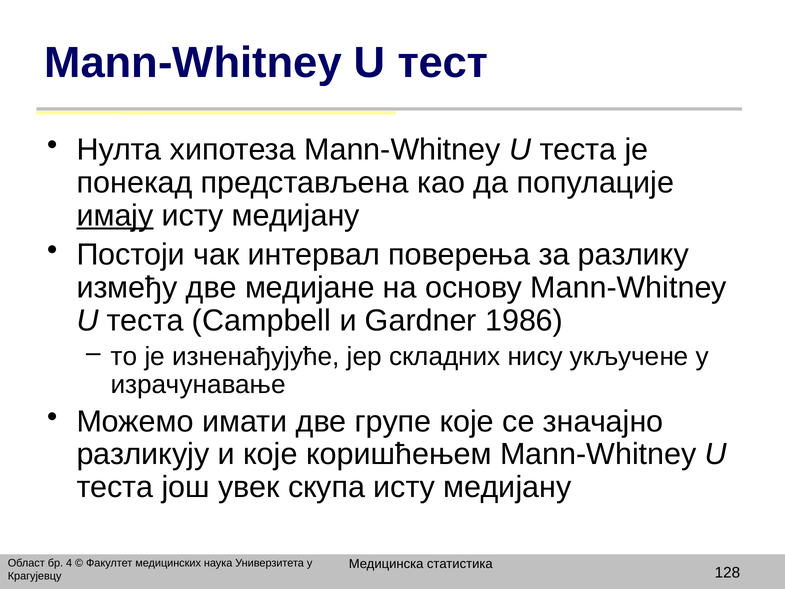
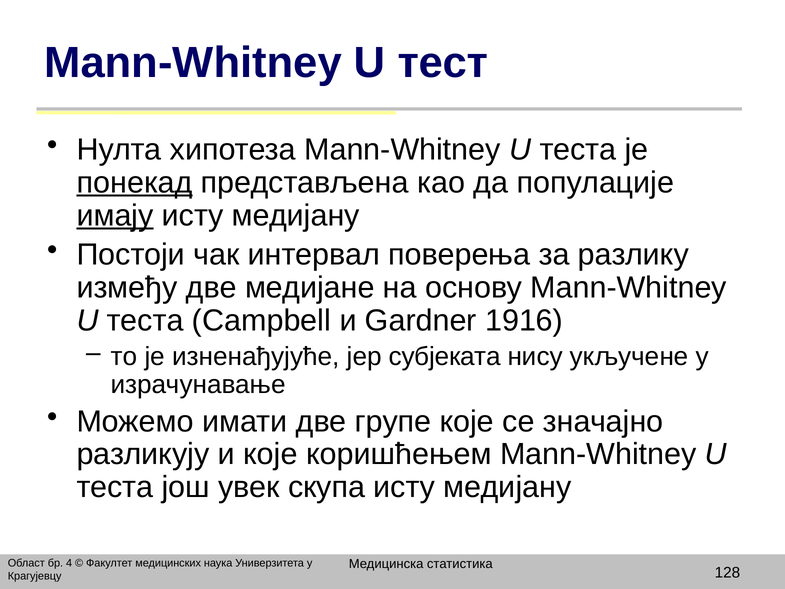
понекад underline: none -> present (134, 182)
1986: 1986 -> 1916 (524, 320)
складних: складних -> субјеката (445, 356)
